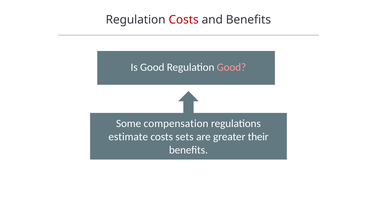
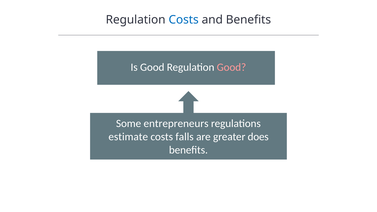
Costs colour: red -> blue (184, 20)
compensation: compensation -> entrepreneurs (176, 124)
sets: sets -> falls (185, 137)
their: their -> does (258, 137)
